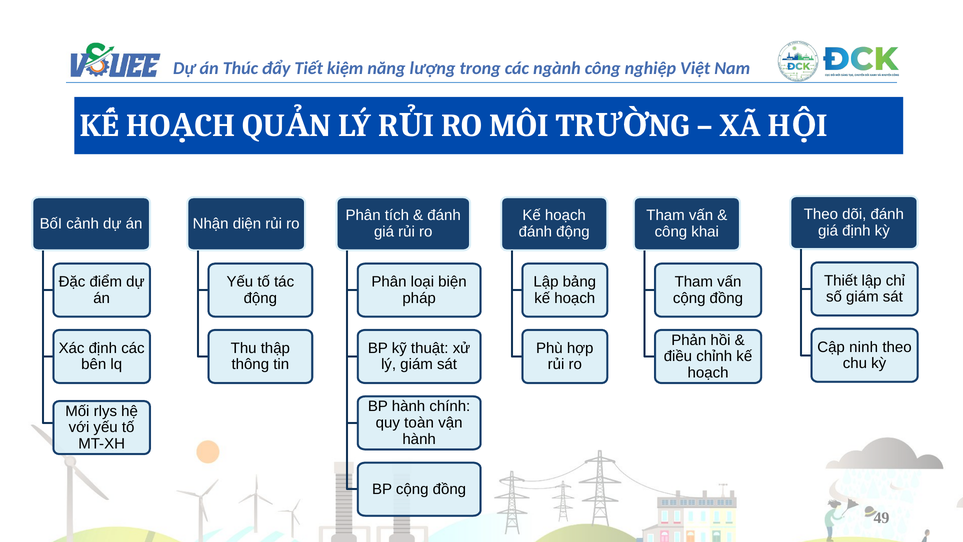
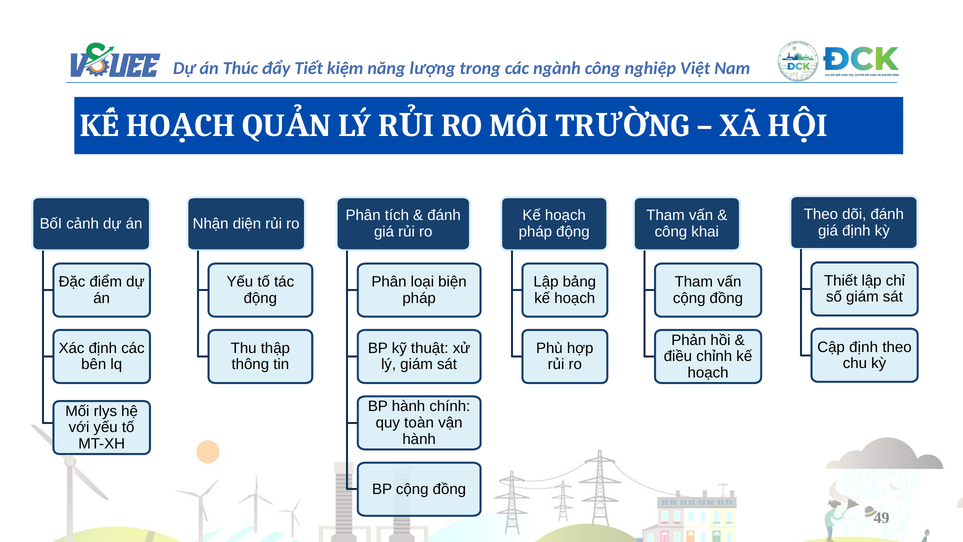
đánh: đánh -> pháp (535, 232)
Cập ninh: ninh -> định (864, 347)
